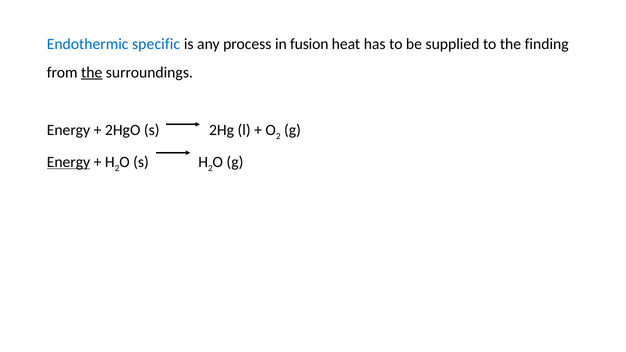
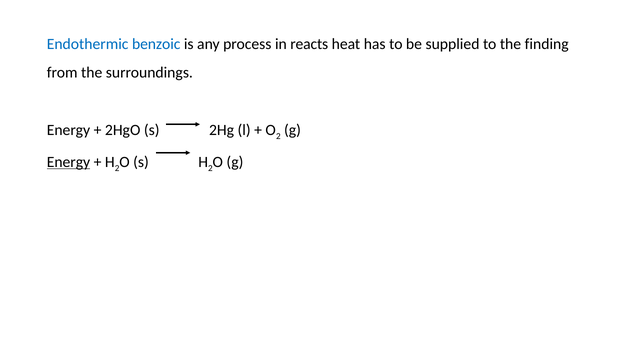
specific: specific -> benzoic (156, 44)
fusion: fusion -> reacts (309, 44)
the underline: present -> none (92, 72)
